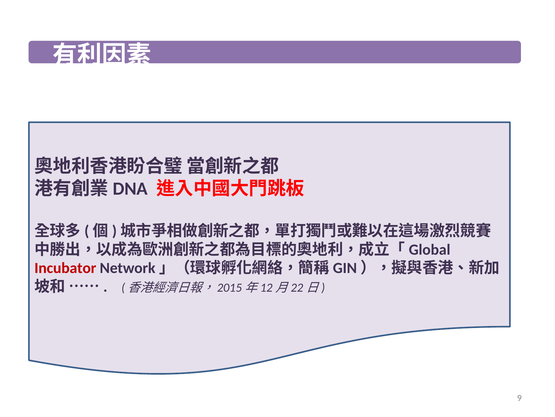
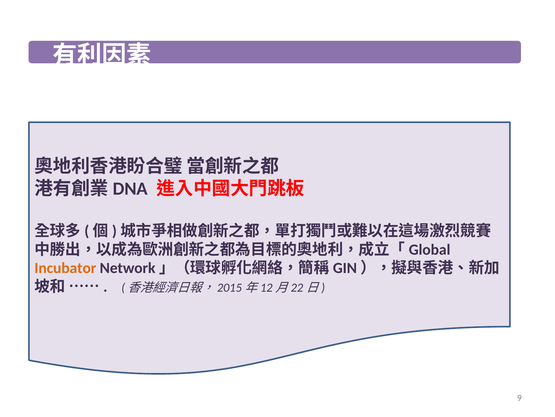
Incubator colour: red -> orange (65, 268)
